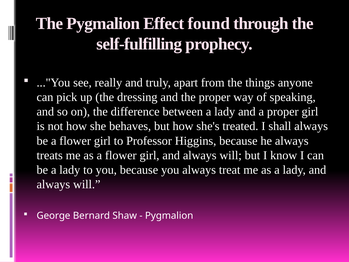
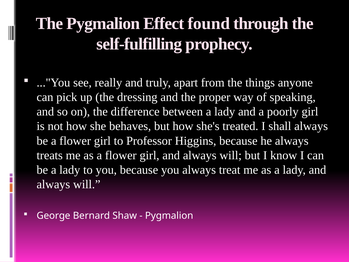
a proper: proper -> poorly (283, 112)
